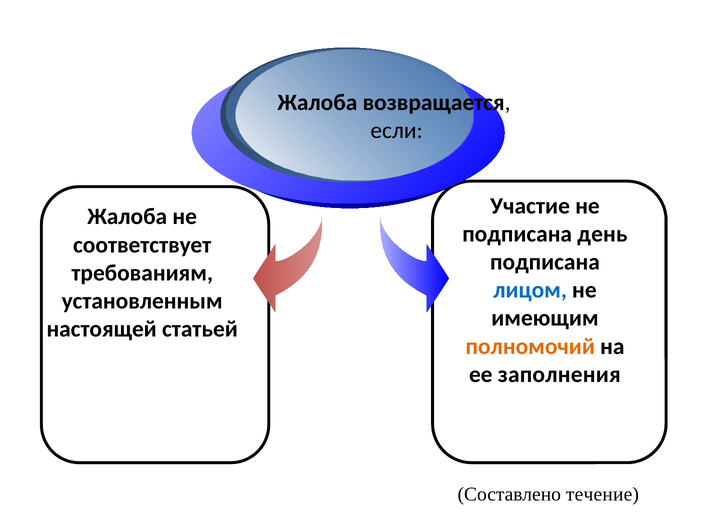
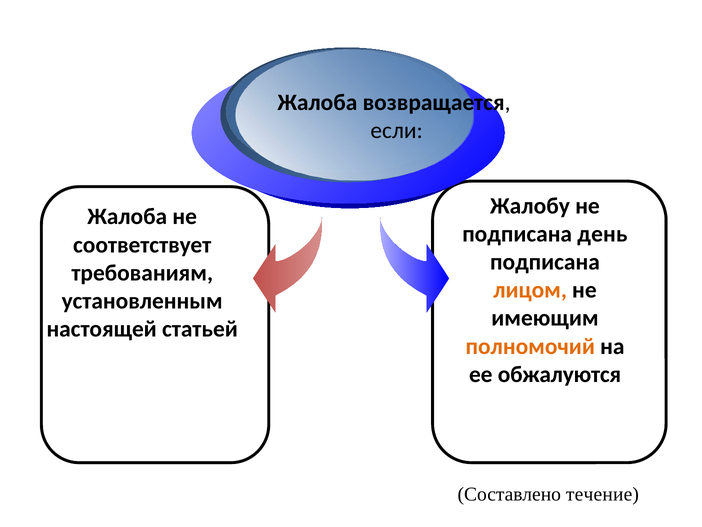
Участие: Участие -> Жалобу (530, 206)
лицом colour: blue -> orange (530, 290)
заполнения: заполнения -> обжалуются (559, 374)
